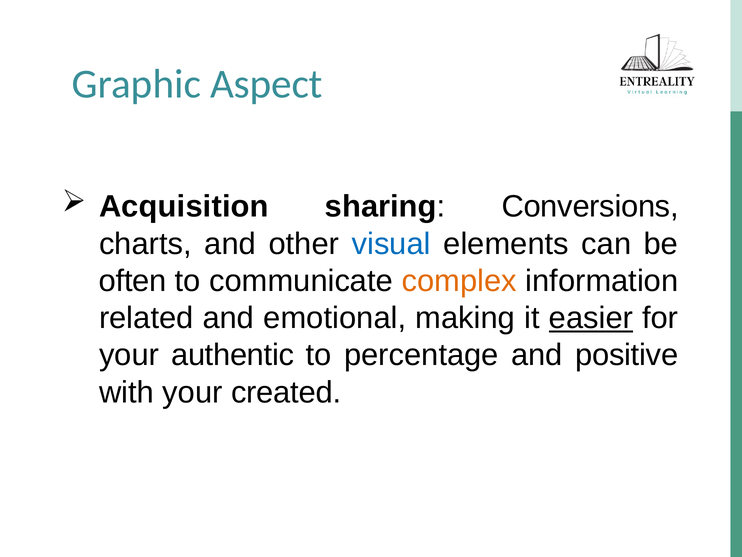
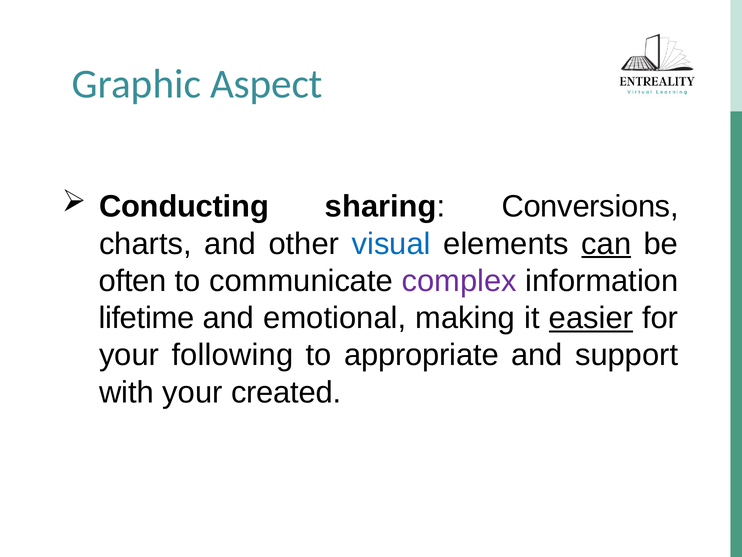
Acquisition: Acquisition -> Conducting (184, 206)
can underline: none -> present (606, 244)
complex colour: orange -> purple (459, 281)
related: related -> lifetime (146, 318)
authentic: authentic -> following (232, 355)
percentage: percentage -> appropriate (421, 355)
positive: positive -> support (627, 355)
